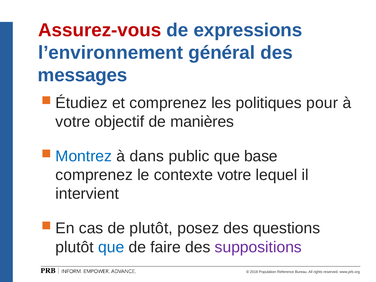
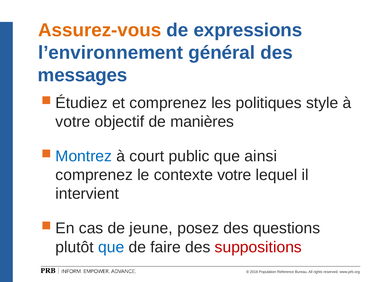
Assurez-vous colour: red -> orange (100, 30)
pour: pour -> style (322, 103)
dans: dans -> court (147, 156)
base: base -> ainsi (261, 156)
de plutôt: plutôt -> jeune (151, 228)
suppositions colour: purple -> red (258, 247)
